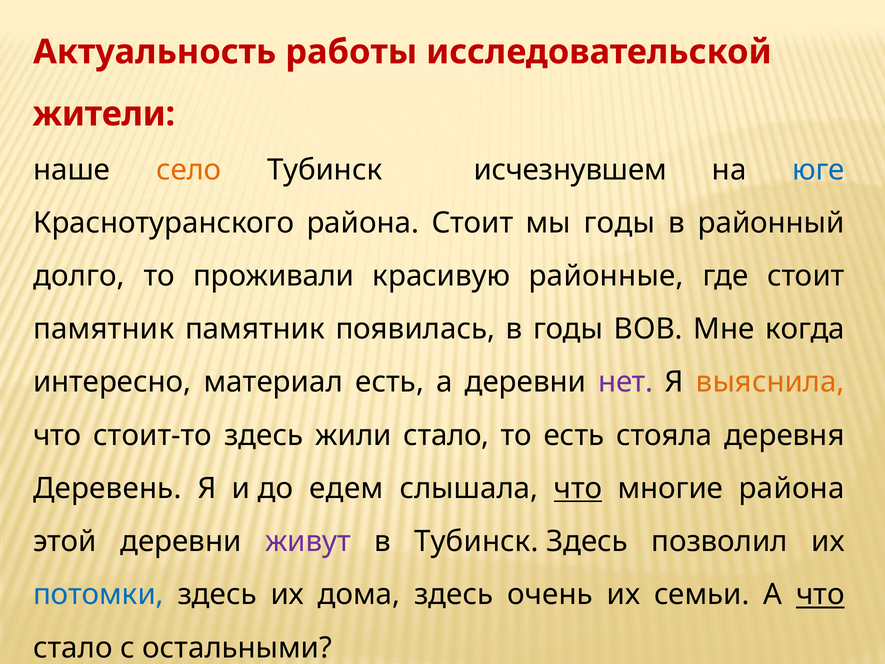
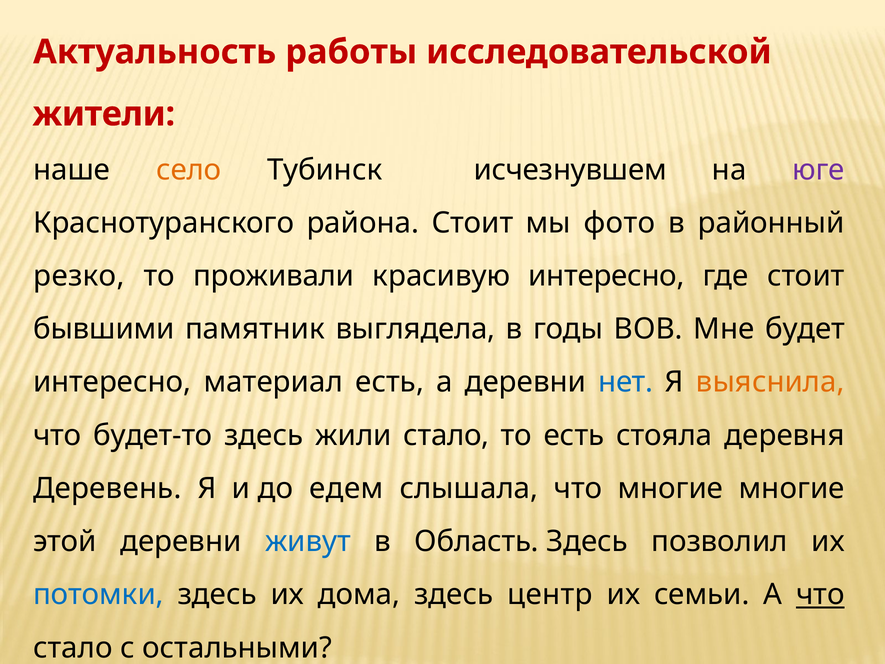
юге colour: blue -> purple (818, 170)
мы годы: годы -> фото (619, 223)
долго: долго -> резко (79, 276)
красивую районные: районные -> интересно (606, 276)
памятник: памятник -> бывшими (104, 329)
появилась: появилась -> выглядела (415, 329)
когда: когда -> будет (805, 329)
нет colour: purple -> blue (626, 382)
стоит-то: стоит-то -> будет-то (153, 435)
что underline: present -> none (578, 488)
многие района: района -> многие (792, 488)
живут colour: purple -> blue (308, 541)
в Тубинск: Тубинск -> Область (477, 541)
очень: очень -> центр (550, 595)
